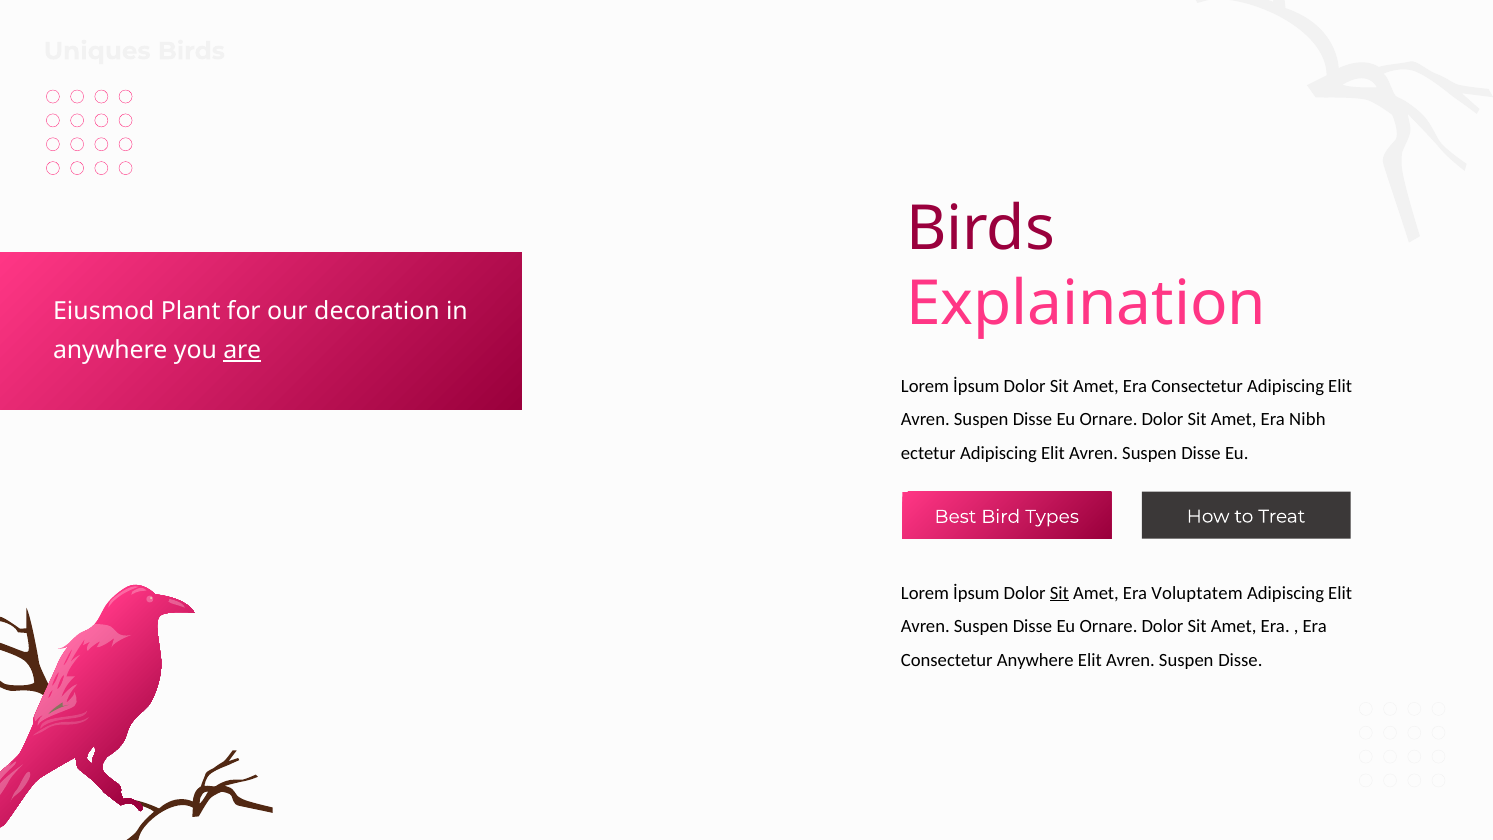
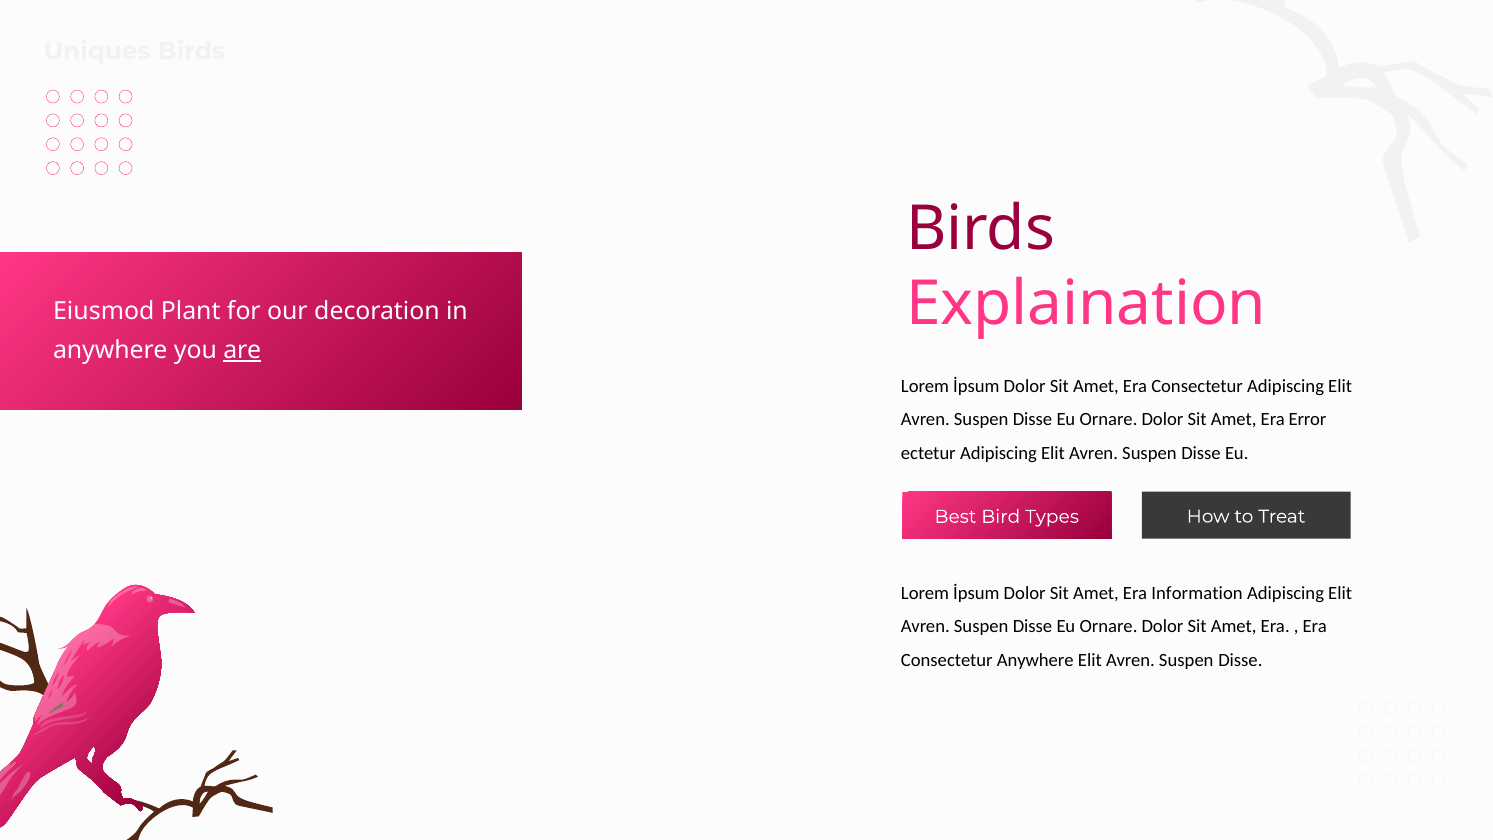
Nibh: Nibh -> Error (1308, 420)
Sit underline: present -> none (1059, 593)
Voluptatem: Voluptatem -> Information (1197, 593)
